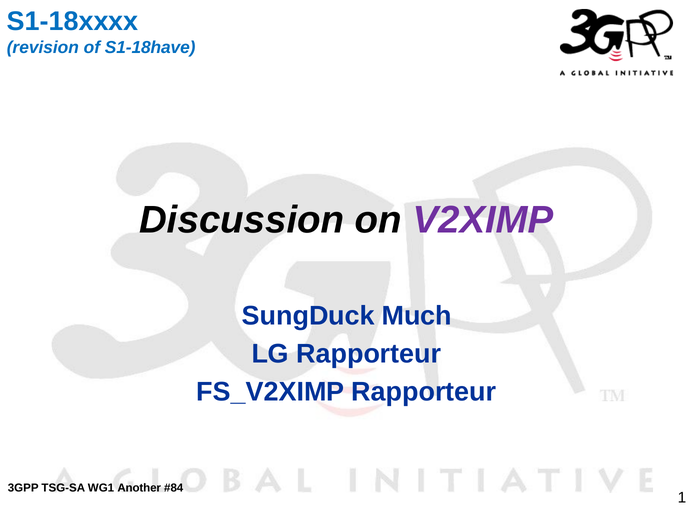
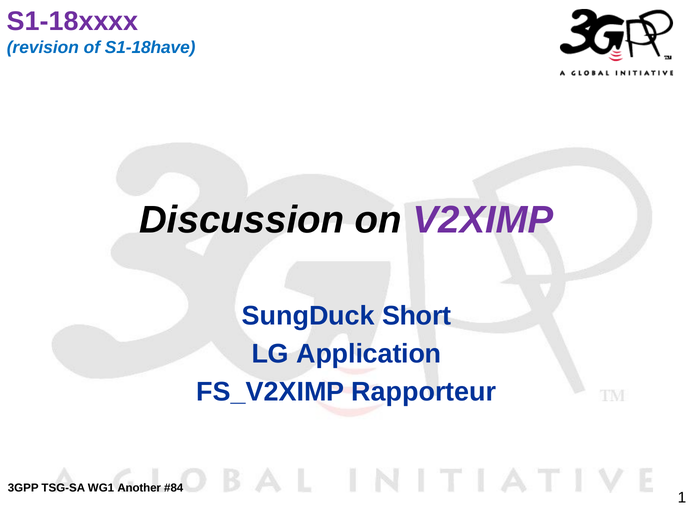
S1-18xxxx colour: blue -> purple (73, 21)
Much: Much -> Short (417, 316)
LG Rapporteur: Rapporteur -> Application (369, 354)
